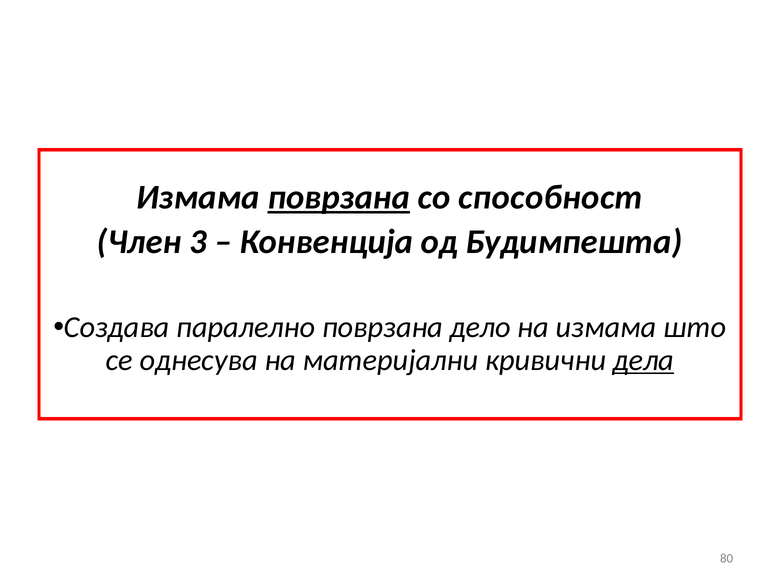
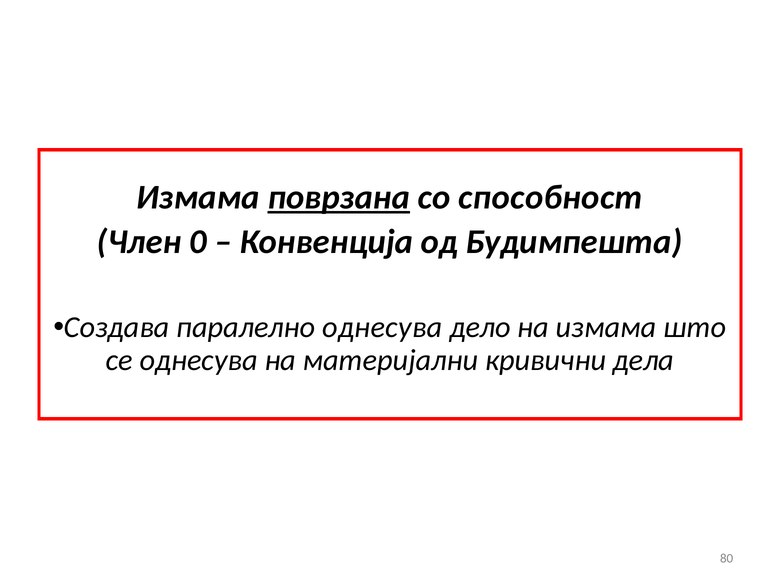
3: 3 -> 0 (198, 242)
паралелно поврзана: поврзана -> однесува (382, 327)
дела underline: present -> none (644, 360)
